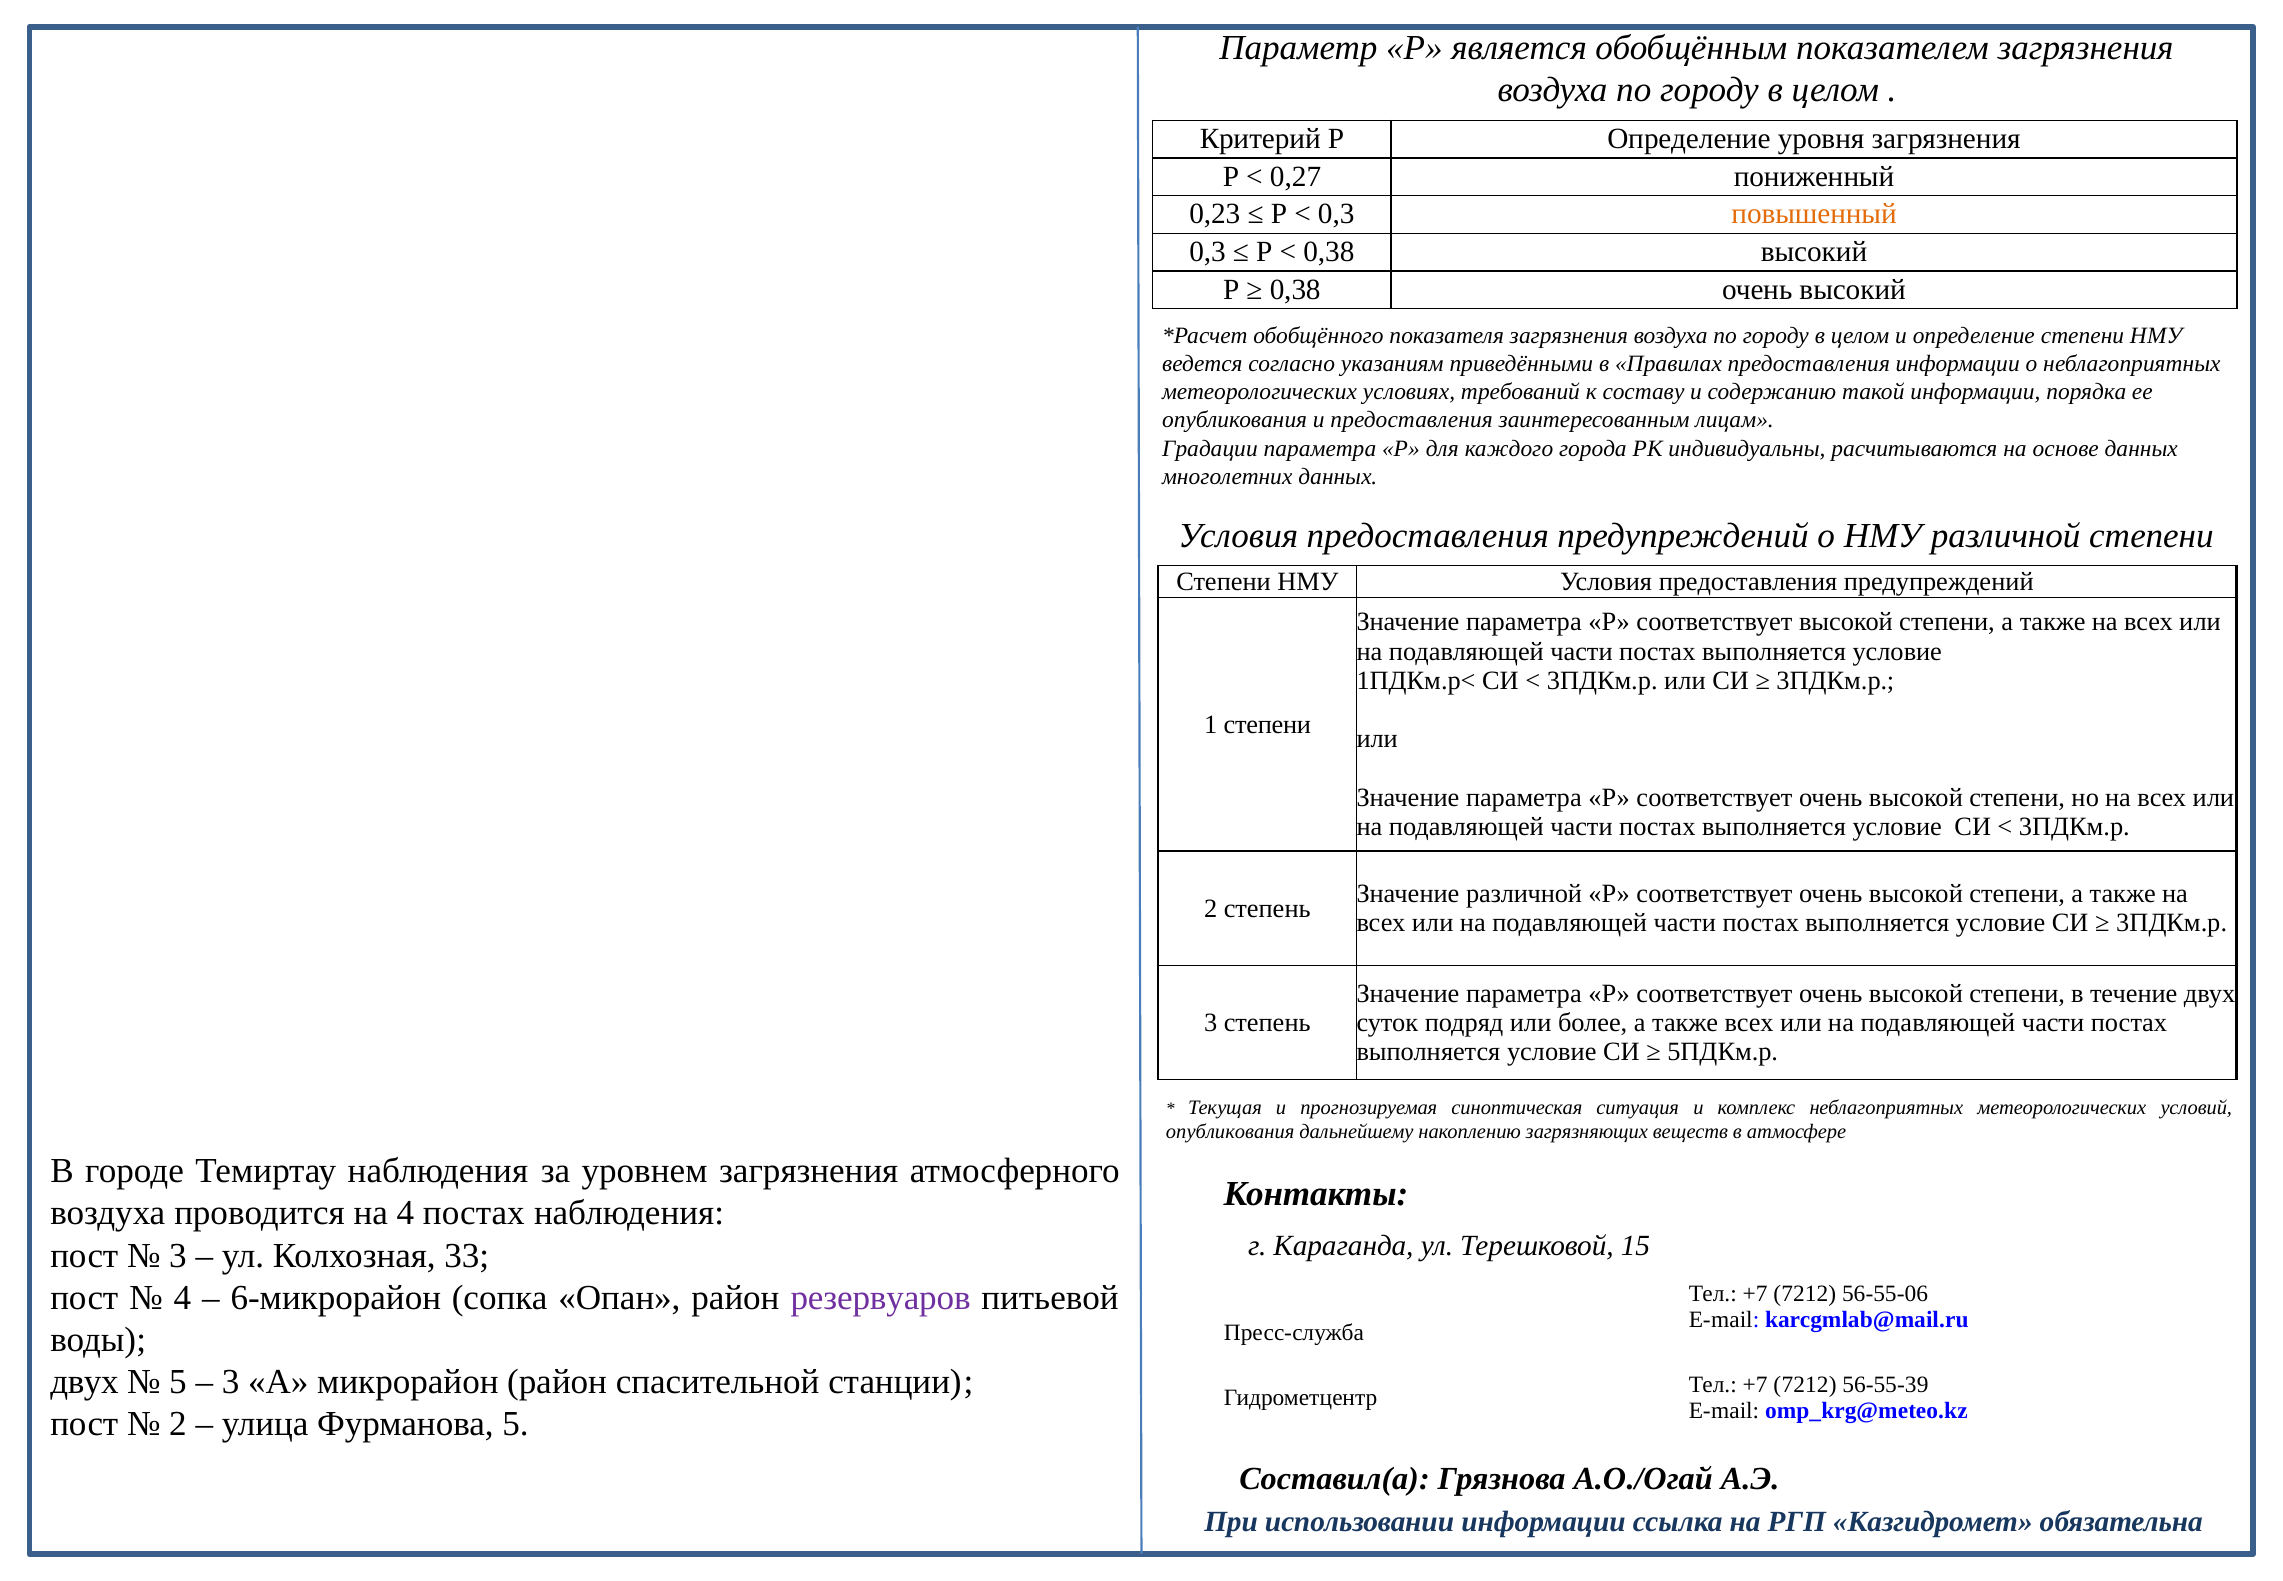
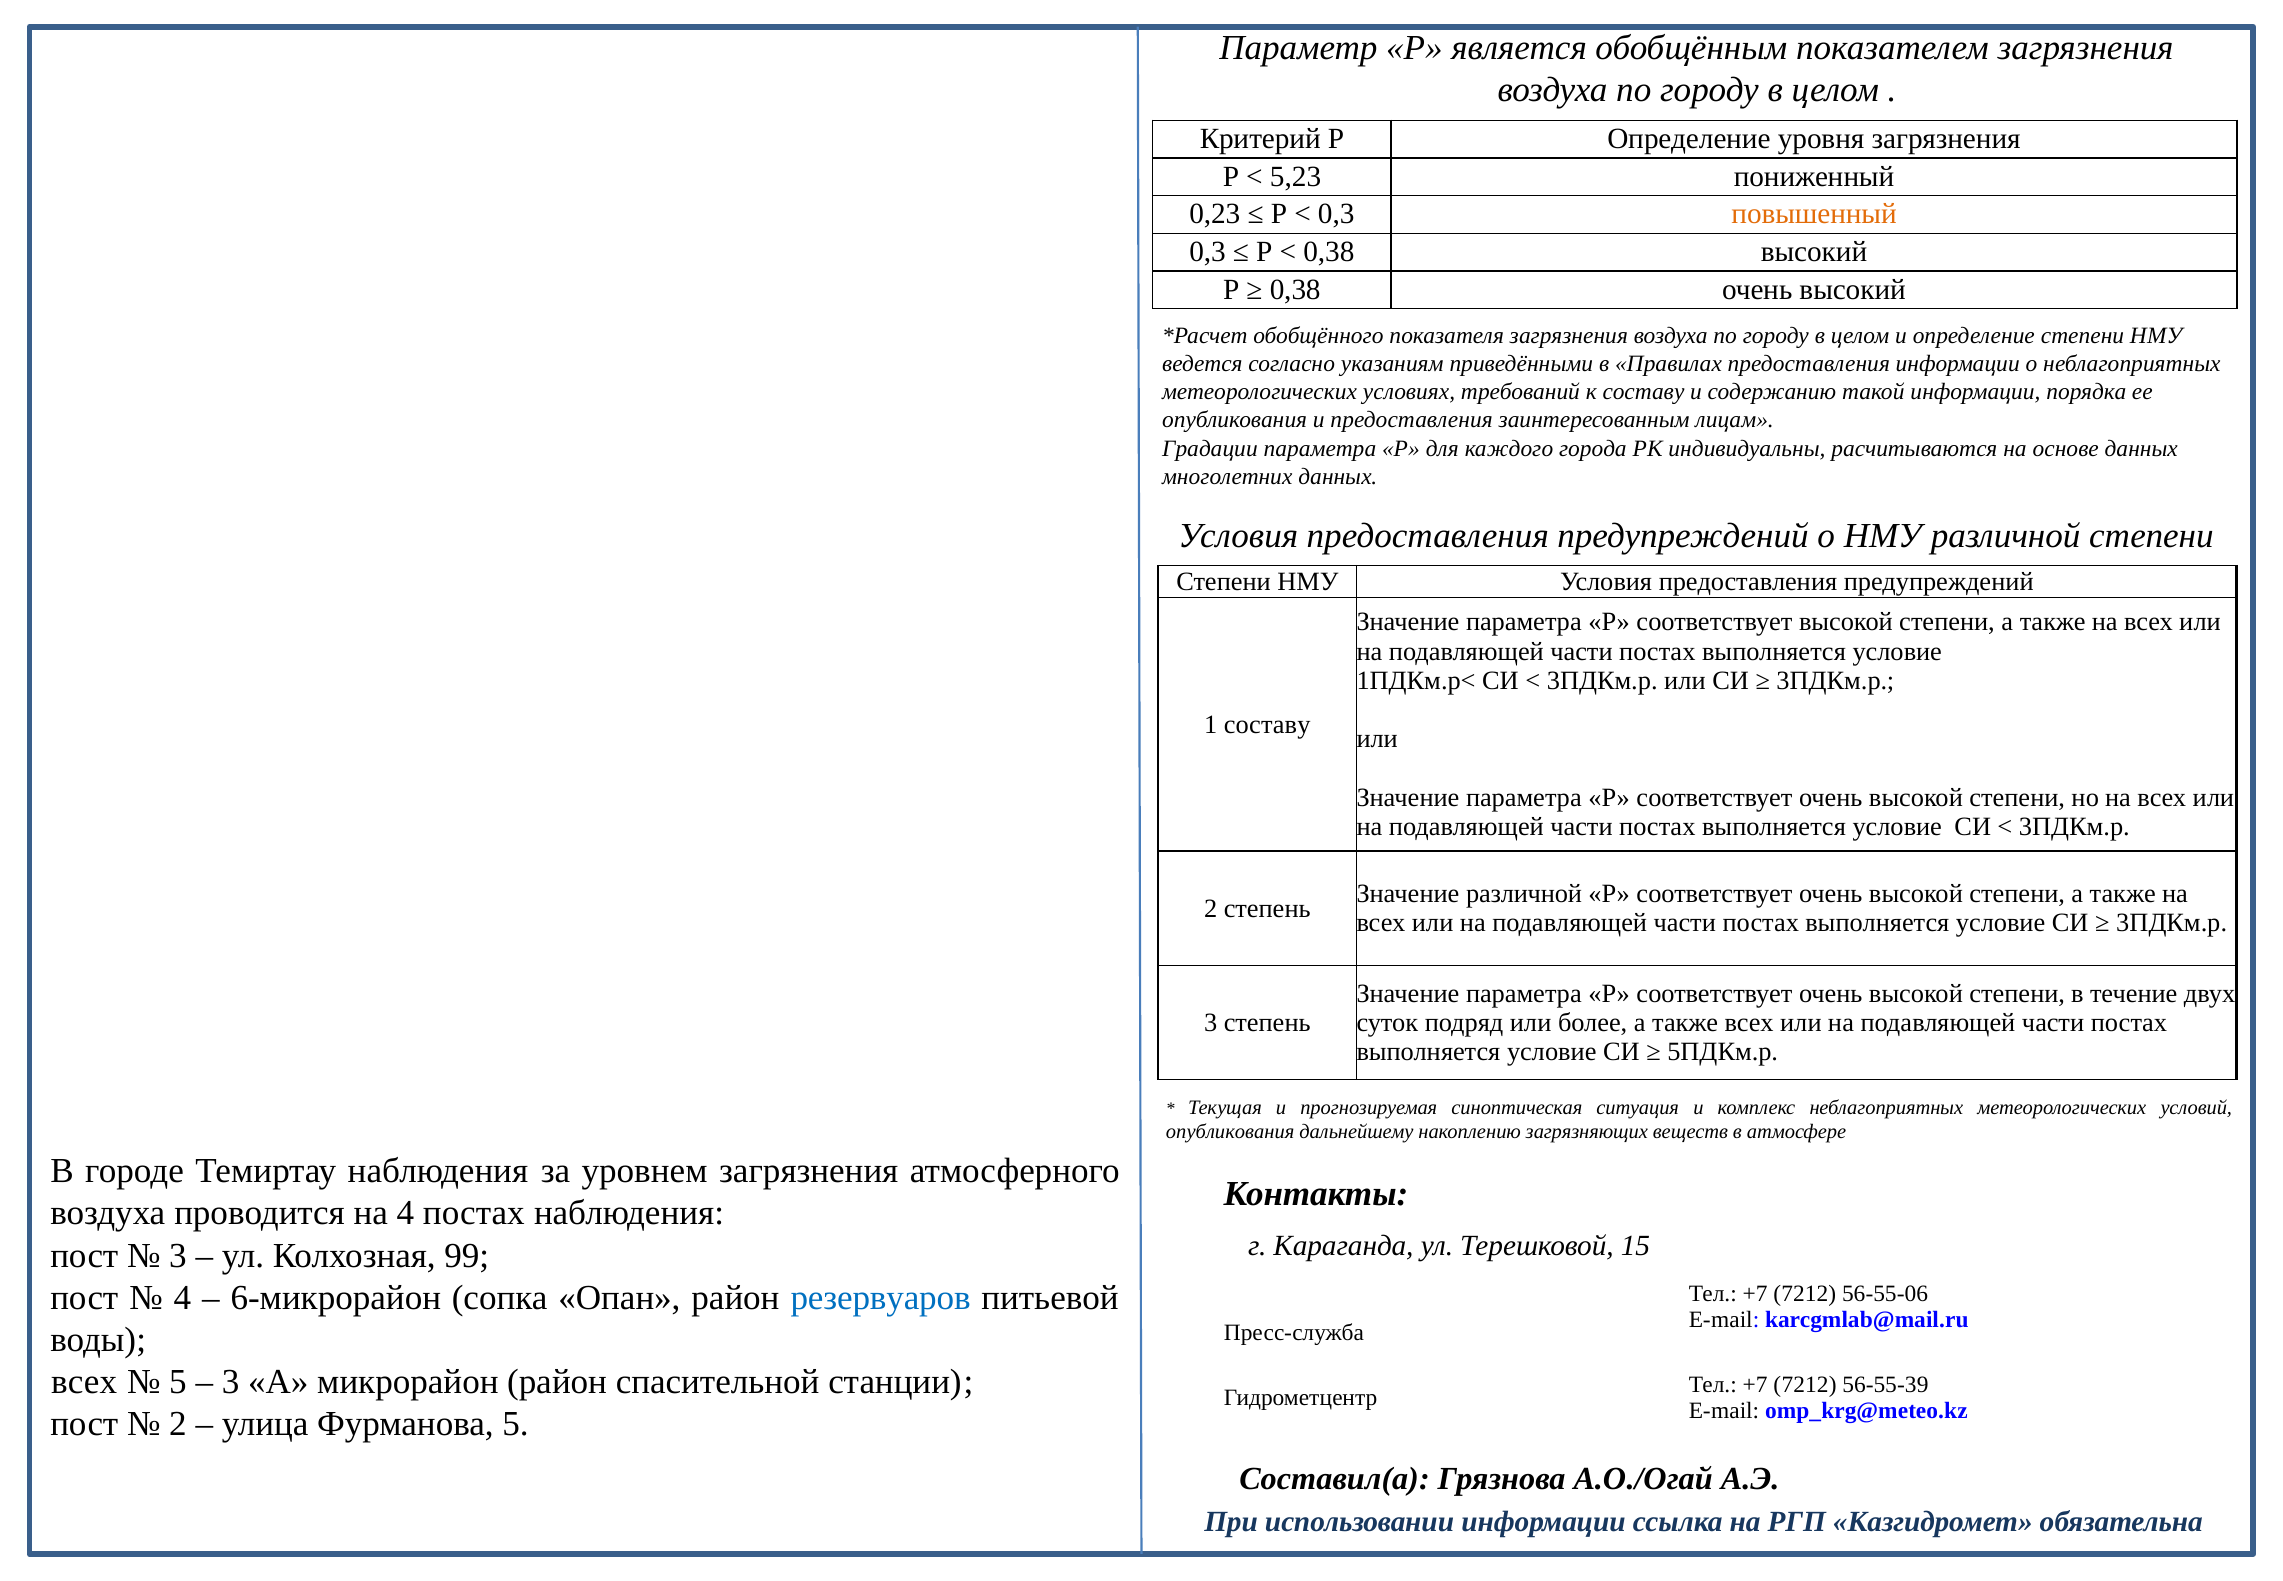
0,27: 0,27 -> 5,23 (1296, 177)
1 степени: степени -> составу (1267, 724)
33: 33 -> 99 (467, 1255)
резервуаров colour: purple -> blue (881, 1297)
двух: двух -> всех (84, 1382)
